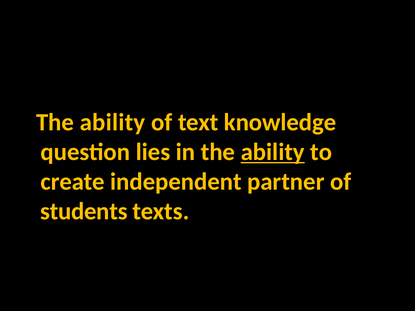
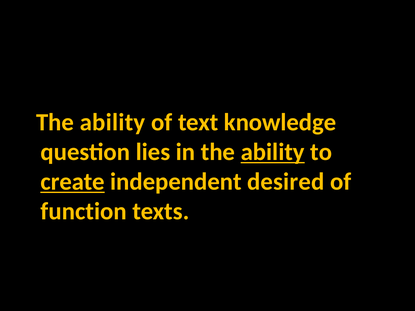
create underline: none -> present (73, 182)
partner: partner -> desired (286, 182)
students: students -> function (84, 212)
